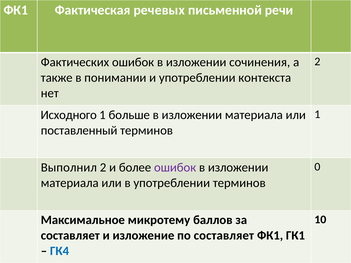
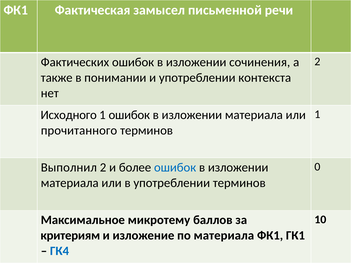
речевых: речевых -> замысел (159, 10)
1 больше: больше -> ошибок (129, 115)
поставленный: поставленный -> прочитанного (79, 130)
ошибок colour: purple -> blue (175, 168)
составляет: составляет -> критериям (70, 236)
по составляет: составляет -> материала (224, 236)
